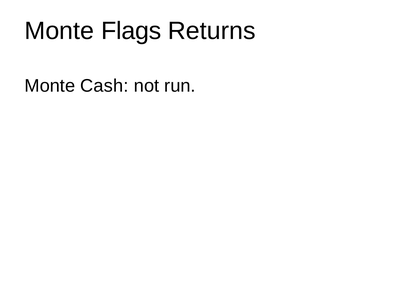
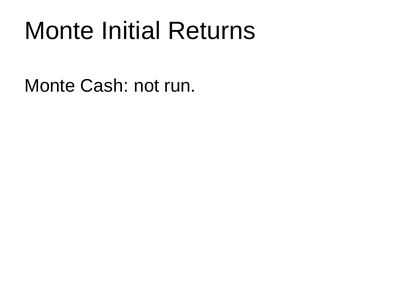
Flags: Flags -> Initial (131, 31)
